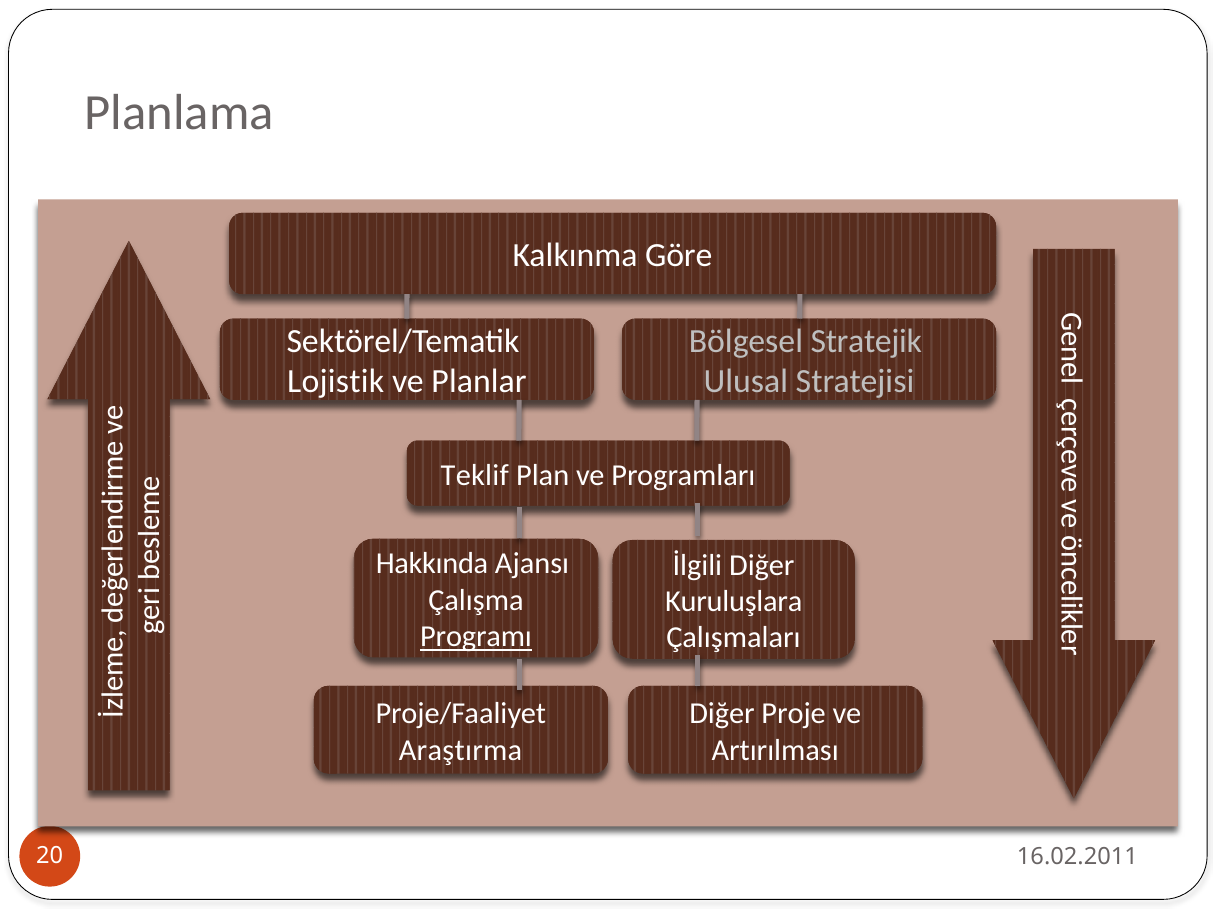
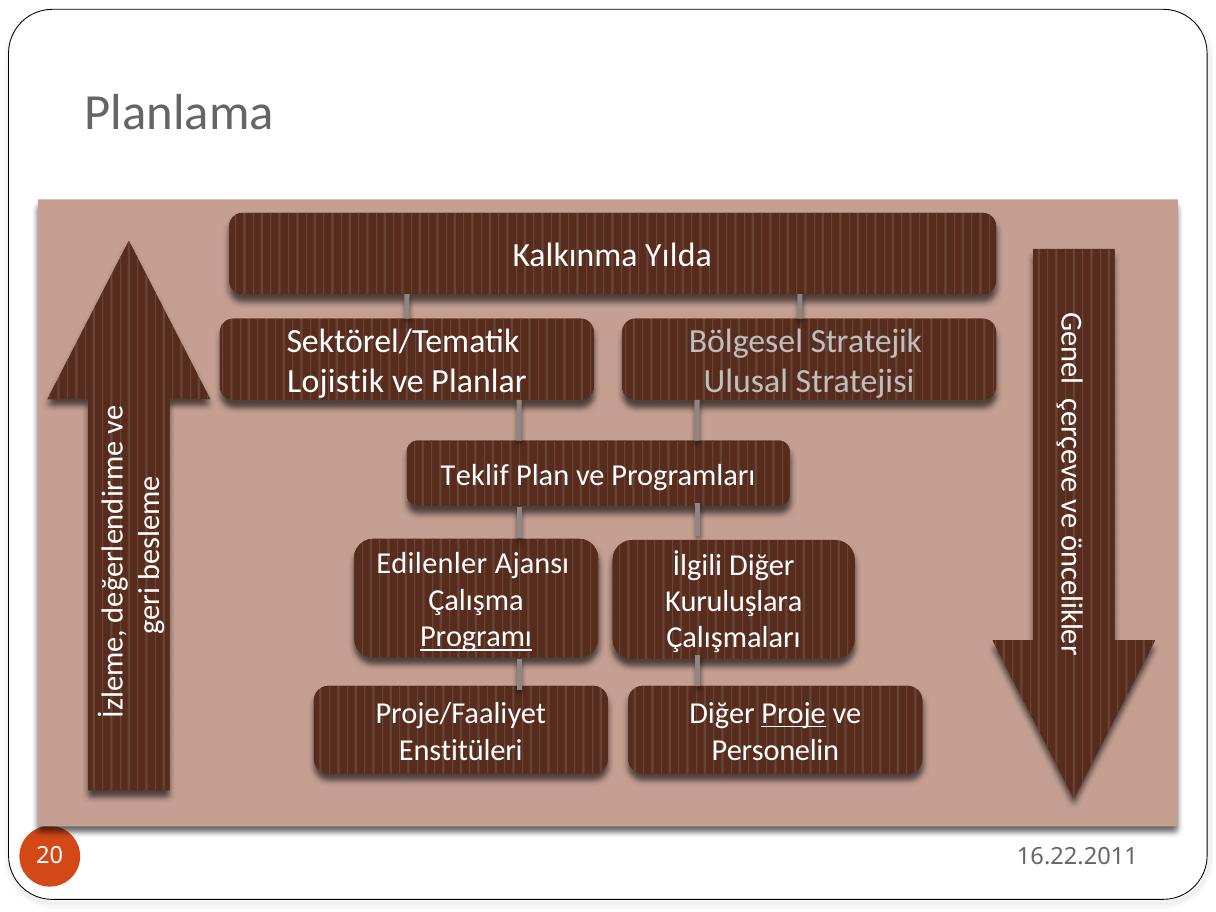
Göre: Göre -> Yılda (679, 256)
Hakkında: Hakkında -> Edilenler (432, 564)
Proje underline: none -> present (794, 713)
Araştırma: Araştırma -> Enstitüleri (461, 750)
Artırılması: Artırılması -> Personelin (775, 750)
16.02.2011: 16.02.2011 -> 16.22.2011 (1077, 857)
